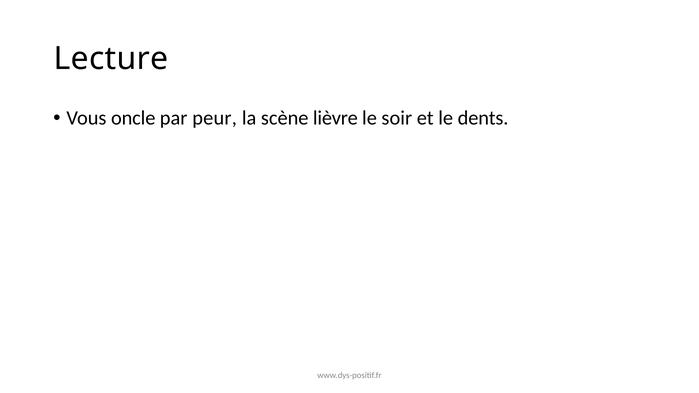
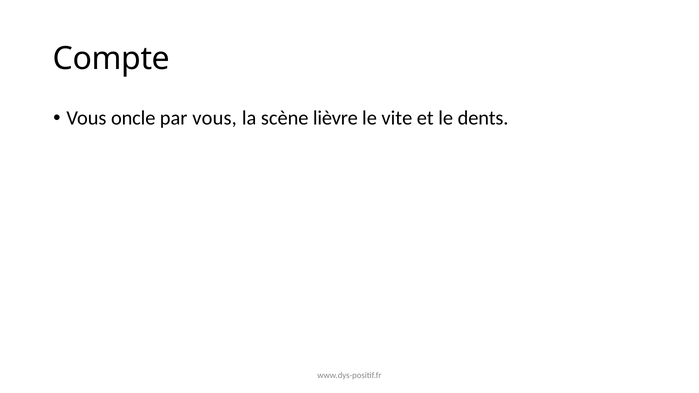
Lecture: Lecture -> Compte (111, 59)
par peur: peur -> vous (215, 118)
soir: soir -> vite (397, 118)
